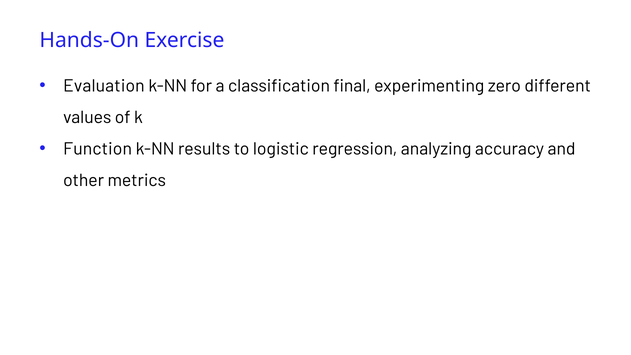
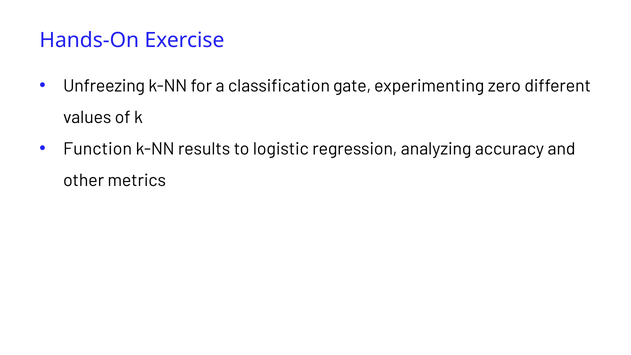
Evaluation: Evaluation -> Unfreezing (104, 86)
final: final -> gate (352, 86)
